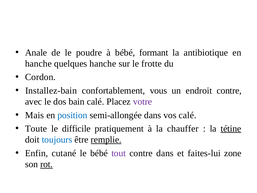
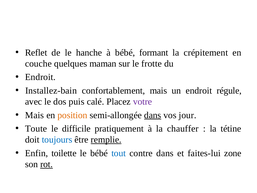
Anale: Anale -> Reflet (36, 52)
poudre: poudre -> hanche (89, 52)
antibiotique: antibiotique -> crépitement (206, 52)
hanche: hanche -> couche (38, 64)
quelques hanche: hanche -> maman (103, 64)
Cordon: Cordon -> Endroit (40, 77)
confortablement vous: vous -> mais (158, 90)
endroit contre: contre -> régule (229, 90)
bain: bain -> puis (77, 102)
position colour: blue -> orange (72, 115)
dans underline: none -> present (153, 115)
vos calé: calé -> jour (188, 115)
tétine underline: present -> none (231, 128)
cutané: cutané -> toilette (64, 153)
tout colour: purple -> blue (119, 153)
